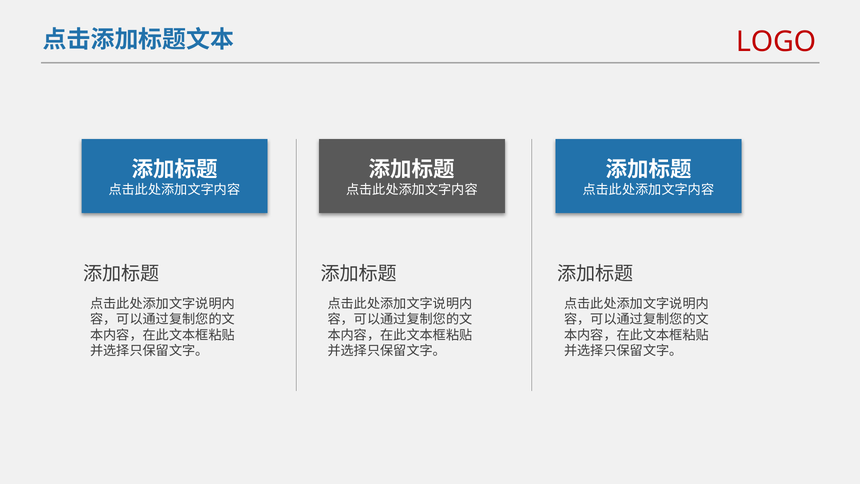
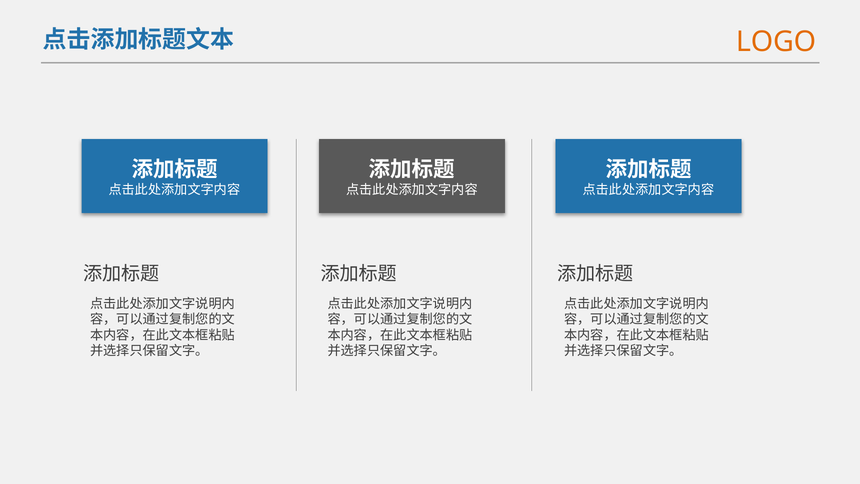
LOGO colour: red -> orange (776, 42)
